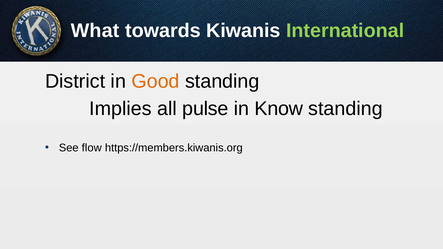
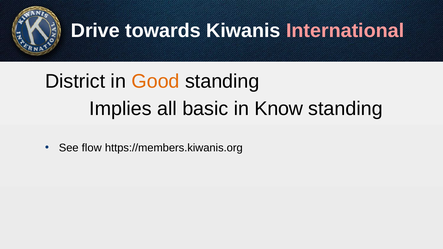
What: What -> Drive (95, 31)
International colour: light green -> pink (345, 31)
pulse: pulse -> basic (205, 109)
